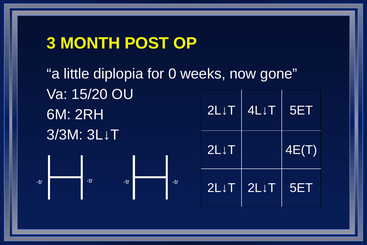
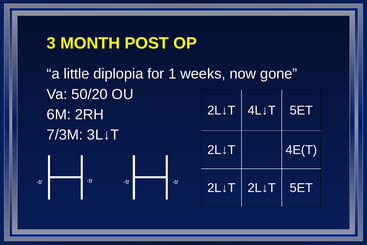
0: 0 -> 1 (172, 74)
15/20: 15/20 -> 50/20 (90, 94)
3/3M: 3/3M -> 7/3M (65, 135)
